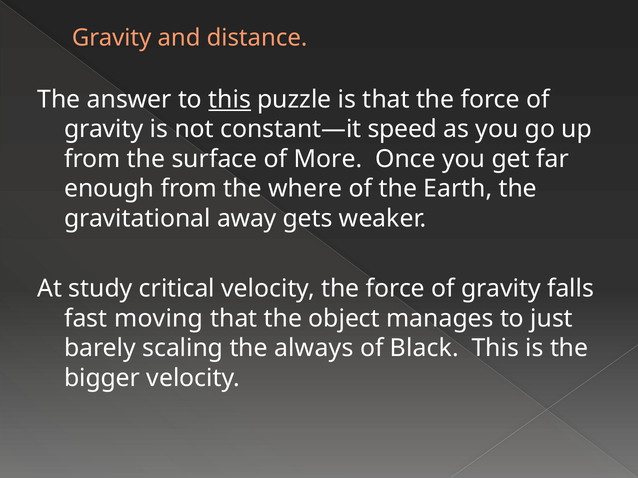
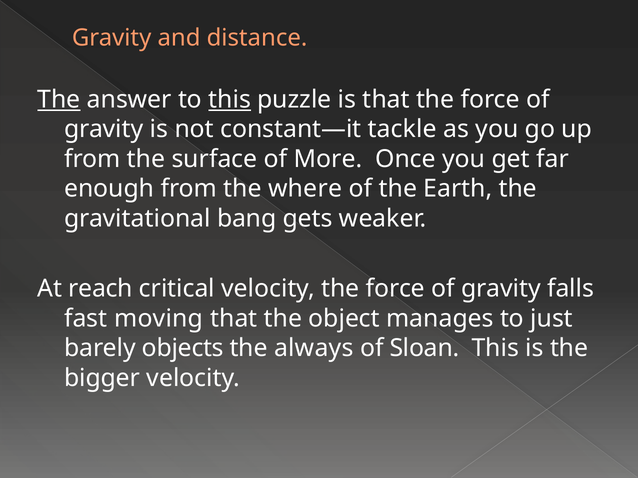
The underline: none -> present (59, 100)
speed: speed -> tackle (402, 129)
away: away -> bang (247, 219)
study: study -> reach (101, 289)
scaling: scaling -> objects (183, 348)
Black: Black -> Sloan (424, 348)
